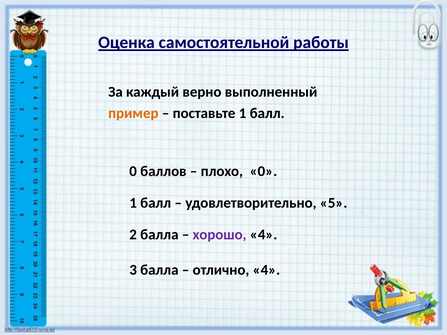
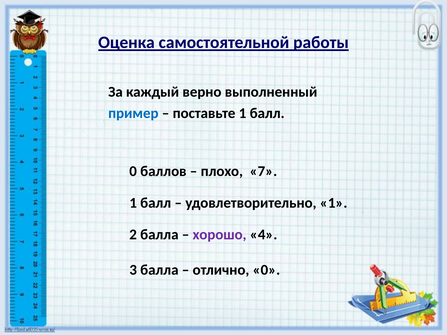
пример colour: orange -> blue (133, 113)
плохо 0: 0 -> 7 (263, 171)
удовлетворительно 5: 5 -> 1 (334, 203)
отлично 4: 4 -> 0 (266, 270)
